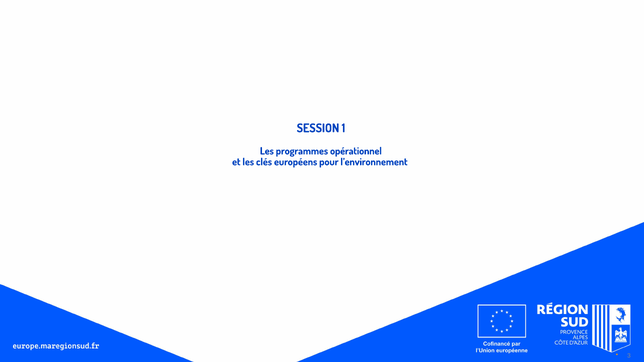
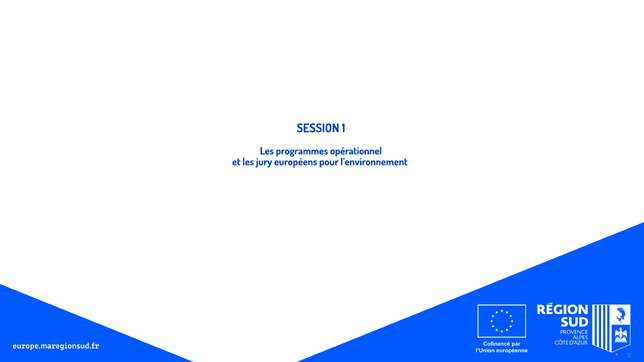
clés: clés -> jury (264, 162)
